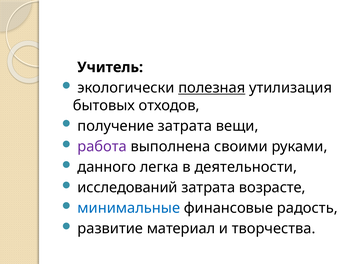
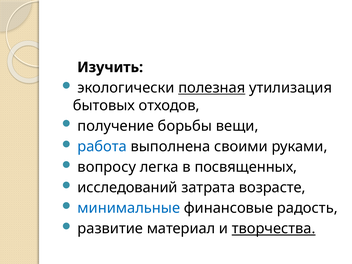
Учитель: Учитель -> Изучить (110, 67)
получение затрата: затрата -> борьбы (185, 126)
работа colour: purple -> blue (102, 147)
данного: данного -> вопросу (107, 167)
деятельности: деятельности -> посвященных (246, 167)
творчества underline: none -> present (274, 229)
